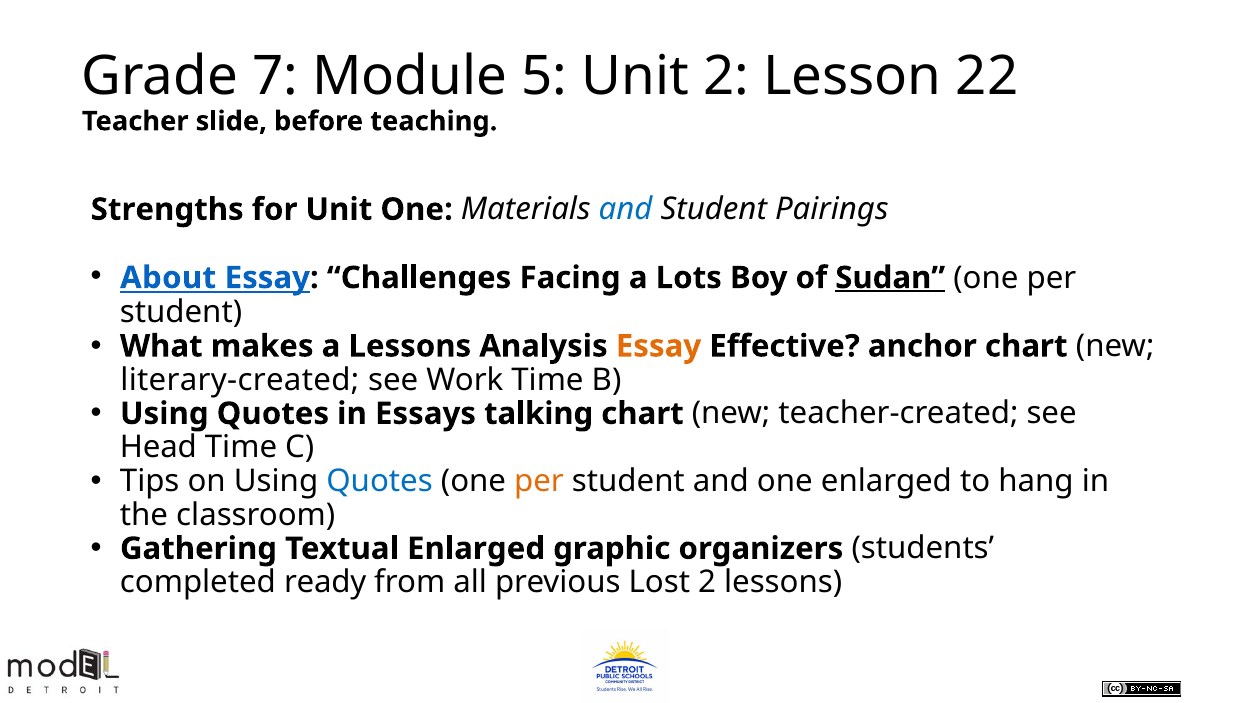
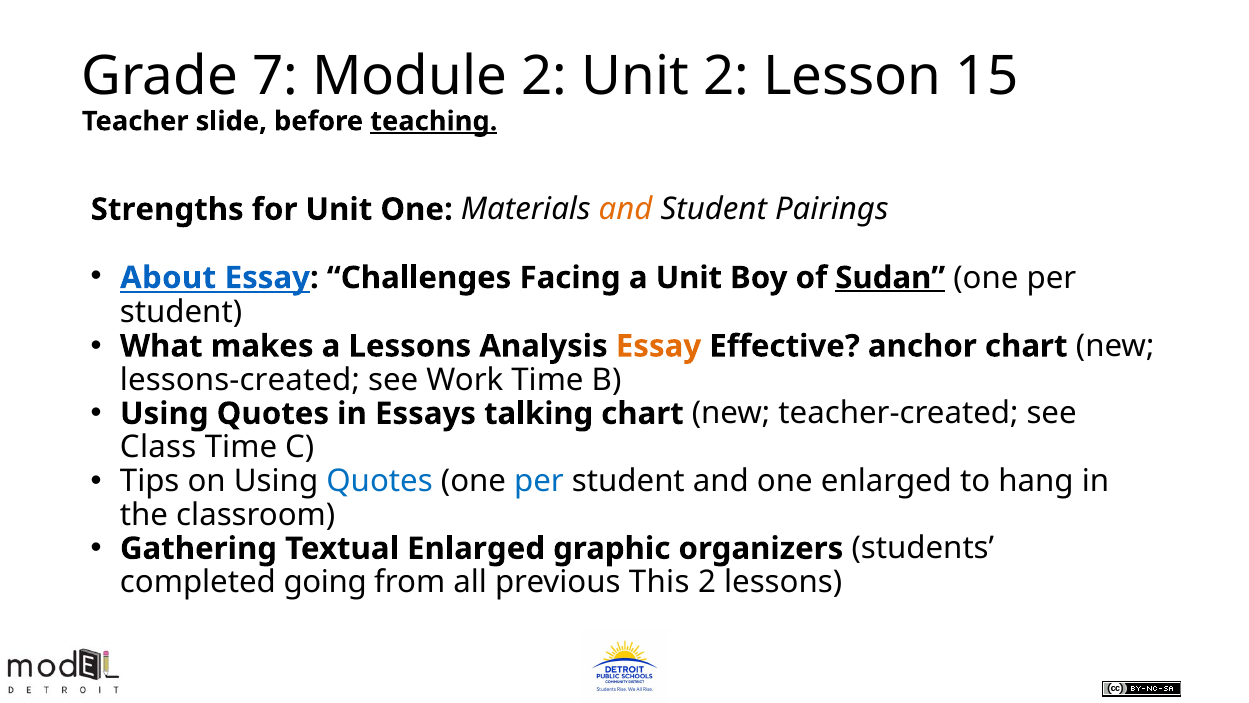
Module 5: 5 -> 2 (544, 77)
22: 22 -> 15 (987, 77)
teaching underline: none -> present (434, 121)
and colour: blue -> orange (626, 209)
a Lots: Lots -> Unit (689, 278)
literary-created: literary-created -> lessons-created (240, 380)
Head: Head -> Class (158, 447)
per colour: orange -> blue (539, 481)
ready: ready -> going (325, 582)
Lost: Lost -> This (659, 582)
